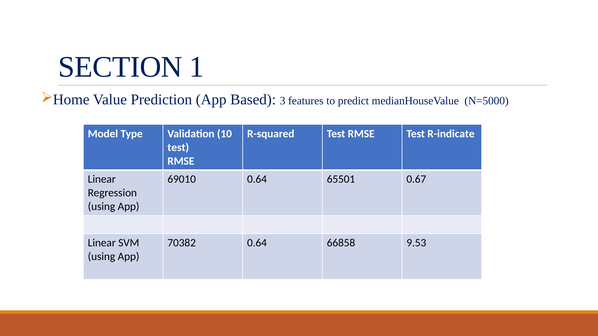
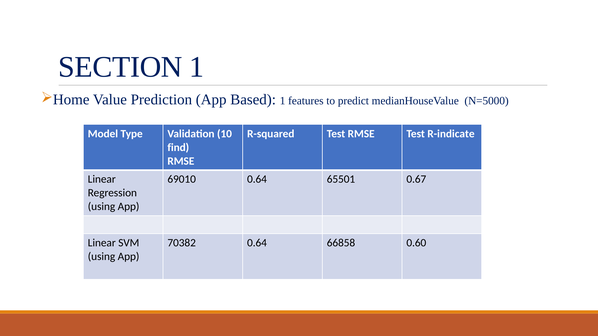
Based 3: 3 -> 1 (283, 101)
test: test -> find (178, 148)
9.53: 9.53 -> 0.60 (416, 243)
